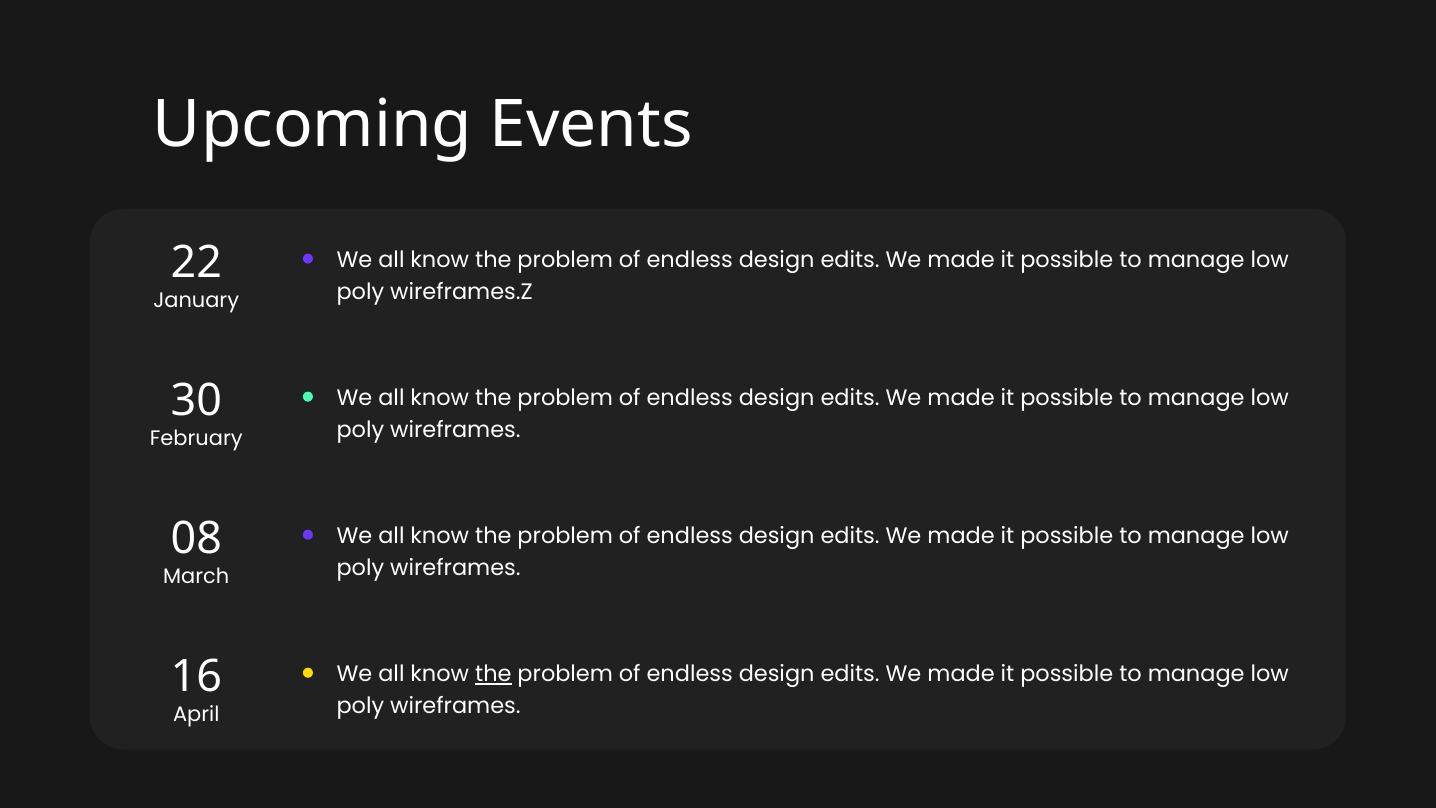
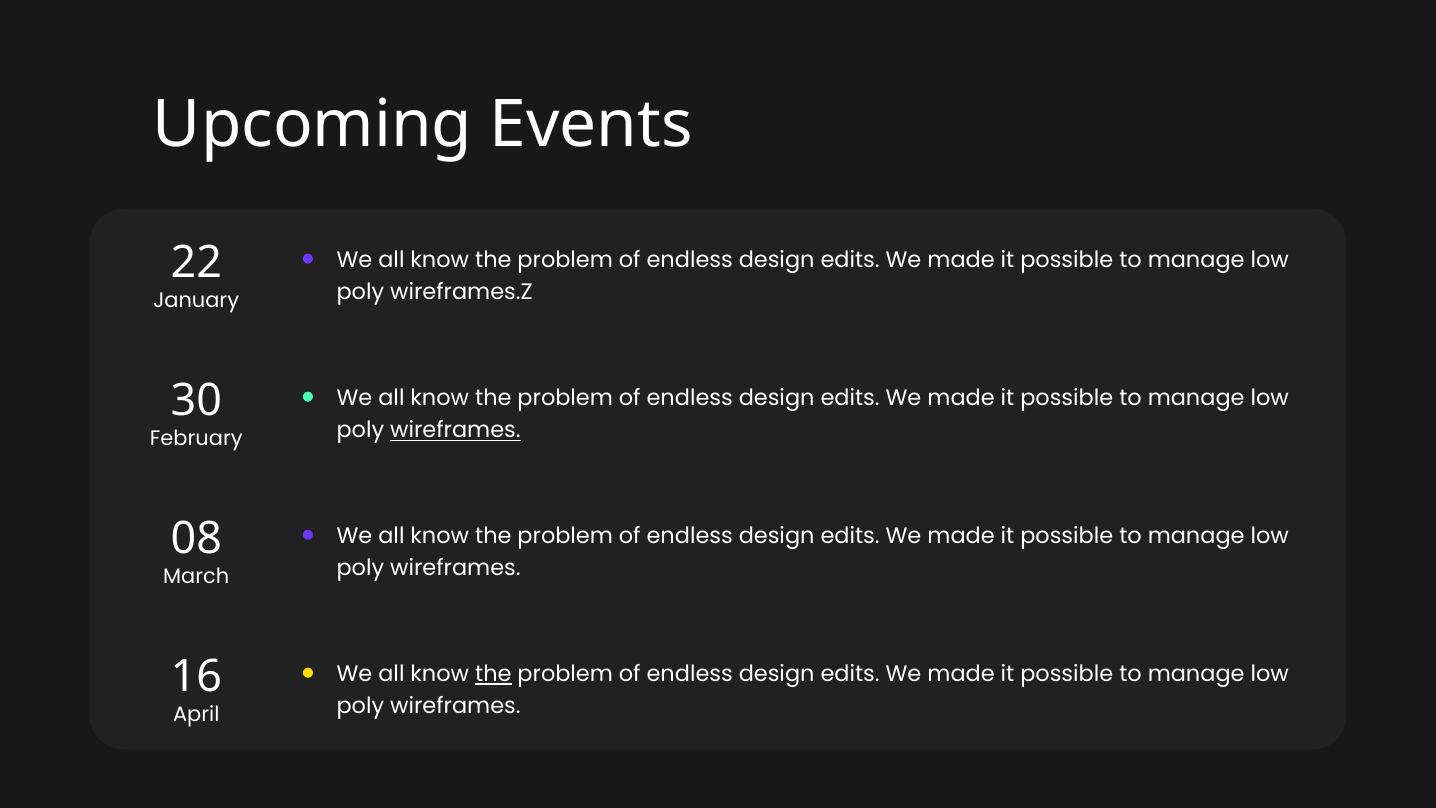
wireframes underline: none -> present (455, 430)
